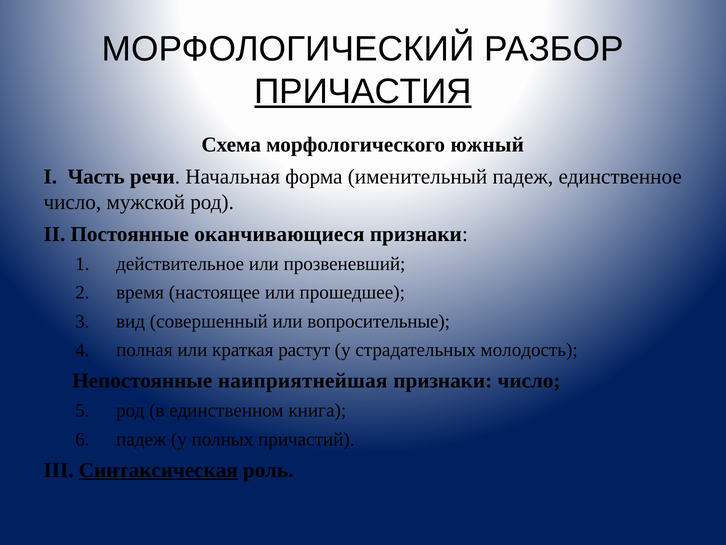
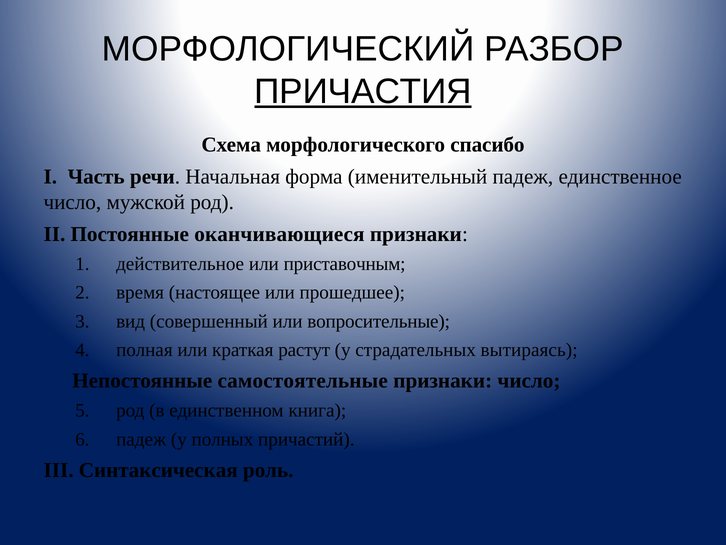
южный: южный -> спасибо (487, 145)
прозвеневший: прозвеневший -> приставочным (345, 264)
молодость: молодость -> вытираясь (529, 350)
наиприятнейшая: наиприятнейшая -> самостоятельные (303, 380)
Синтаксическая underline: present -> none (158, 470)
